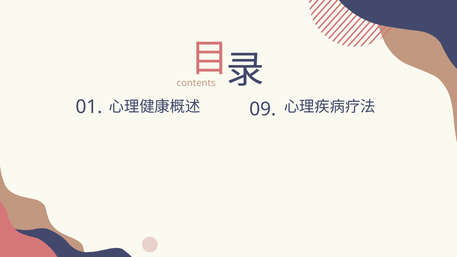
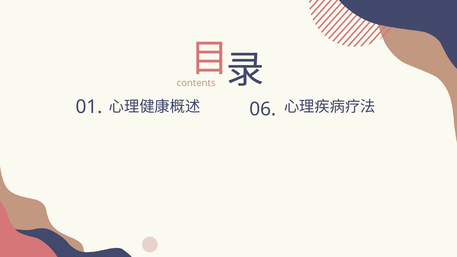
09: 09 -> 06 (263, 109)
